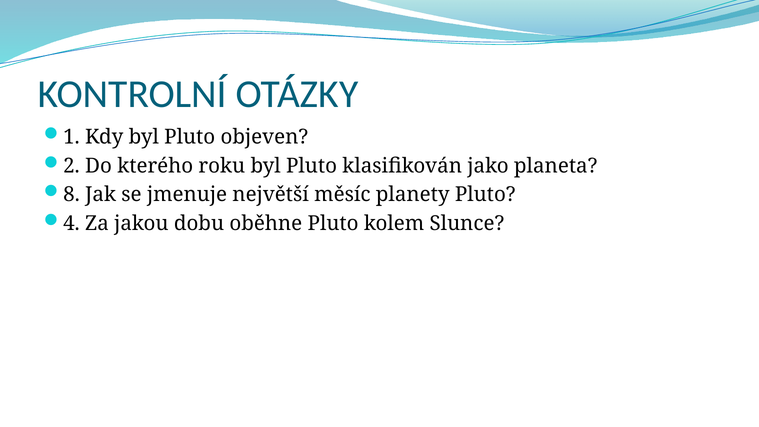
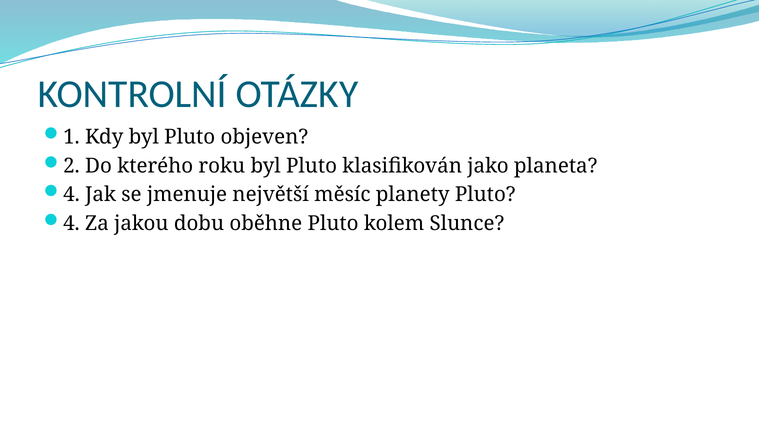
8: 8 -> 4 (71, 195)
